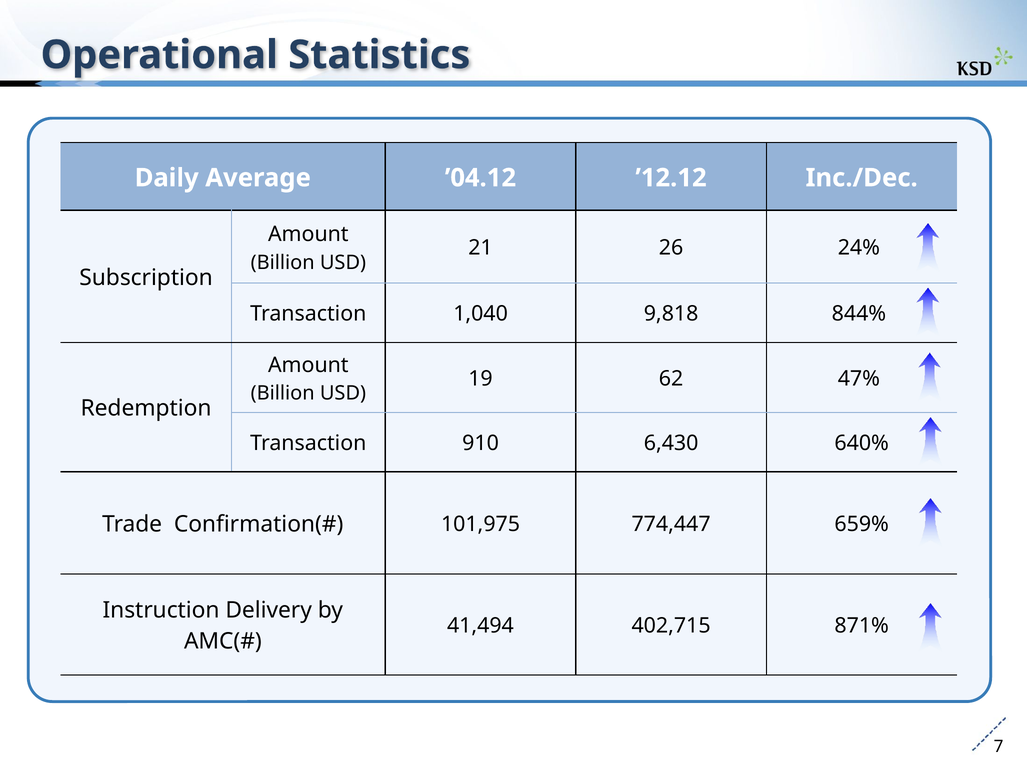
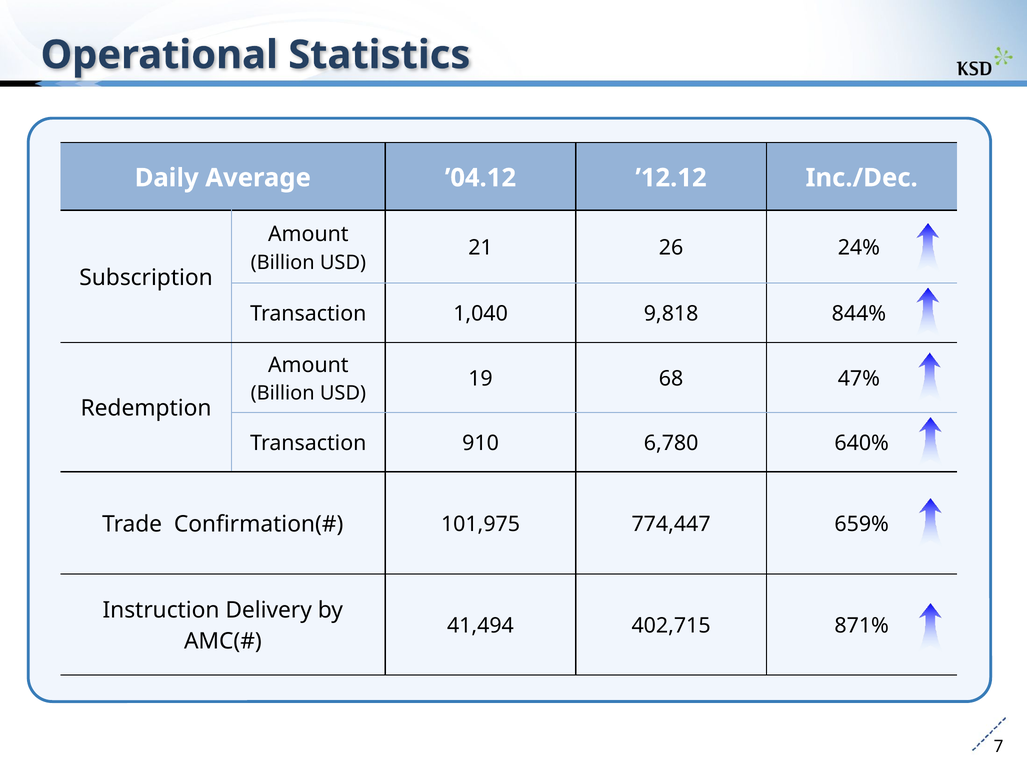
62: 62 -> 68 (671, 379)
6,430: 6,430 -> 6,780 (671, 443)
